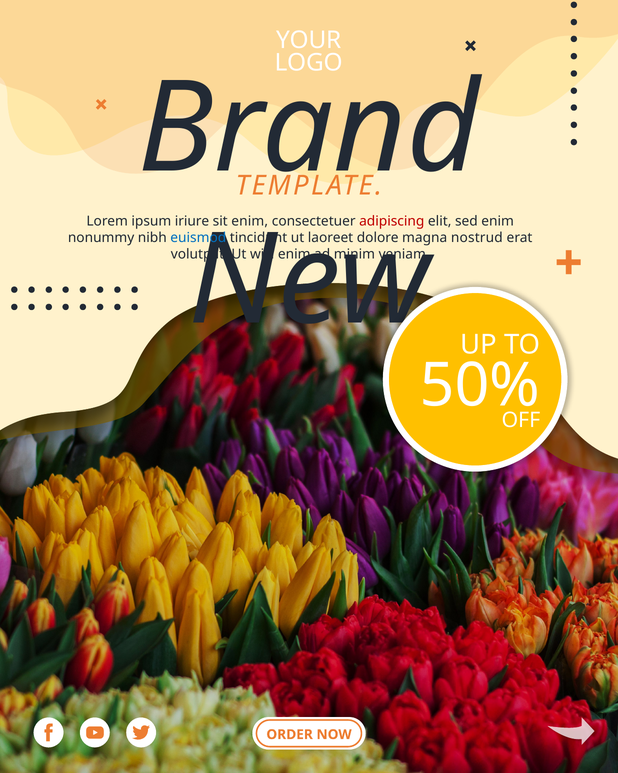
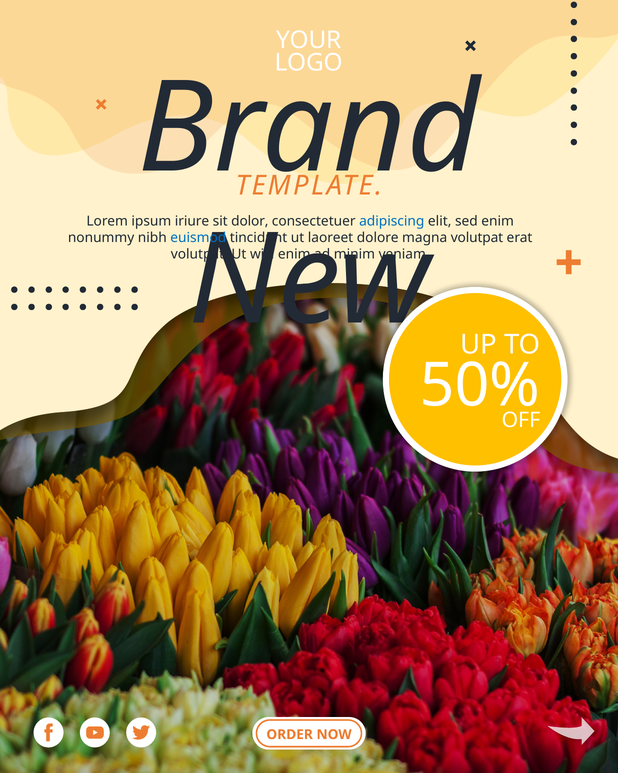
sit enim: enim -> dolor (250, 221)
adipiscing colour: red -> blue (392, 221)
magna nostrud: nostrud -> volutpat (477, 237)
